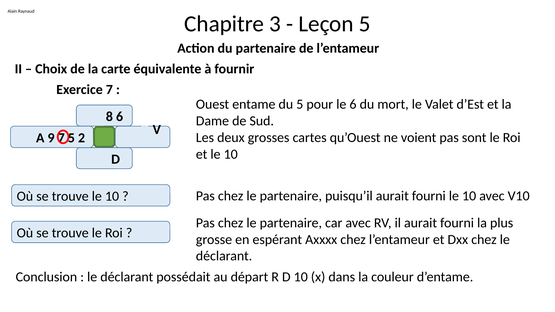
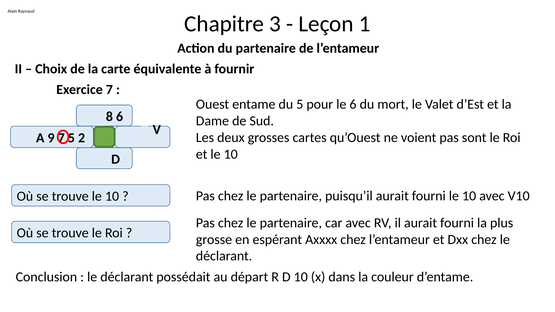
Leçon 5: 5 -> 1 (365, 24)
